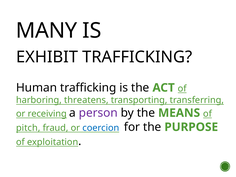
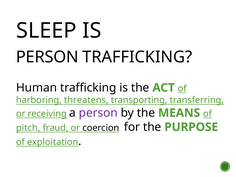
MANY: MANY -> SLEEP (46, 31)
EXHIBIT: EXHIBIT -> PERSON (47, 57)
coercion colour: blue -> black (101, 128)
